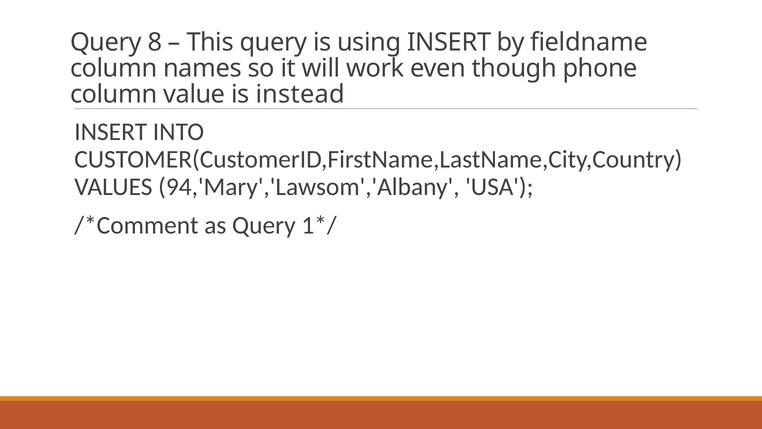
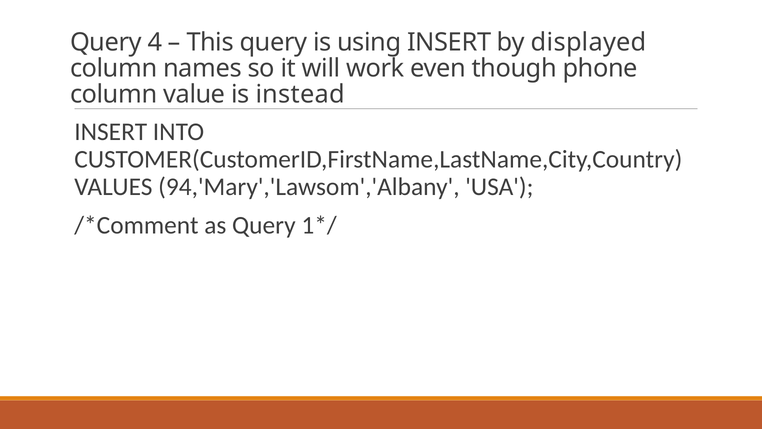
8: 8 -> 4 (155, 42)
fieldname: fieldname -> displayed (589, 42)
